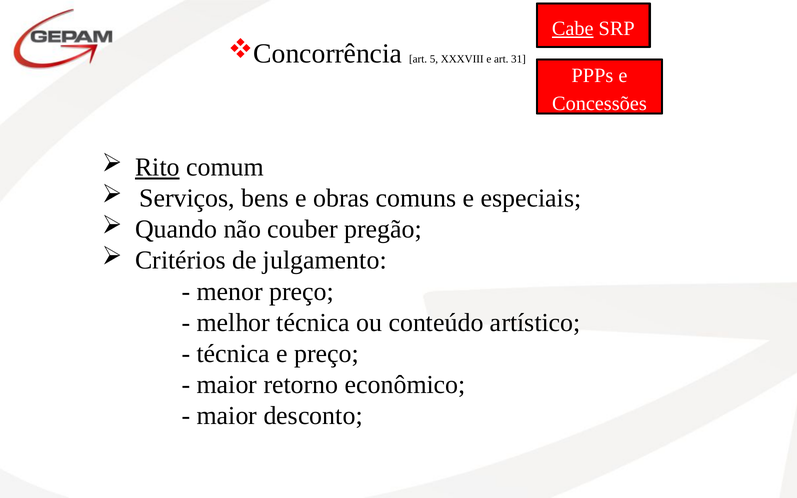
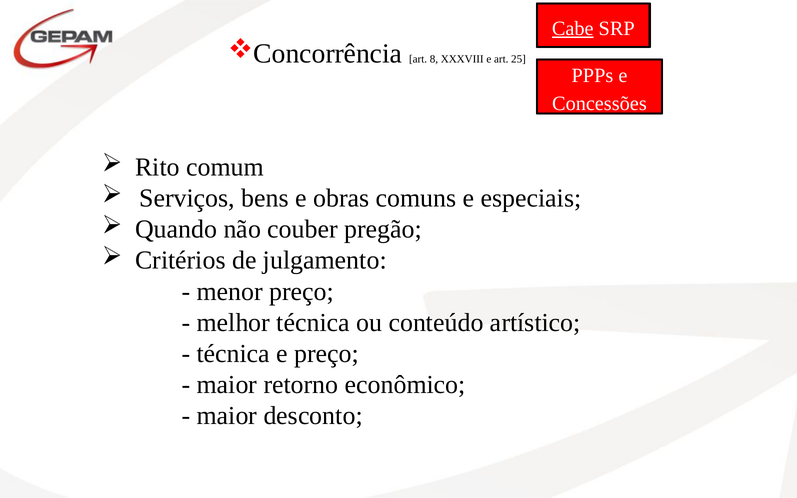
5: 5 -> 8 (434, 59)
31: 31 -> 25 (518, 59)
Rito underline: present -> none (157, 167)
